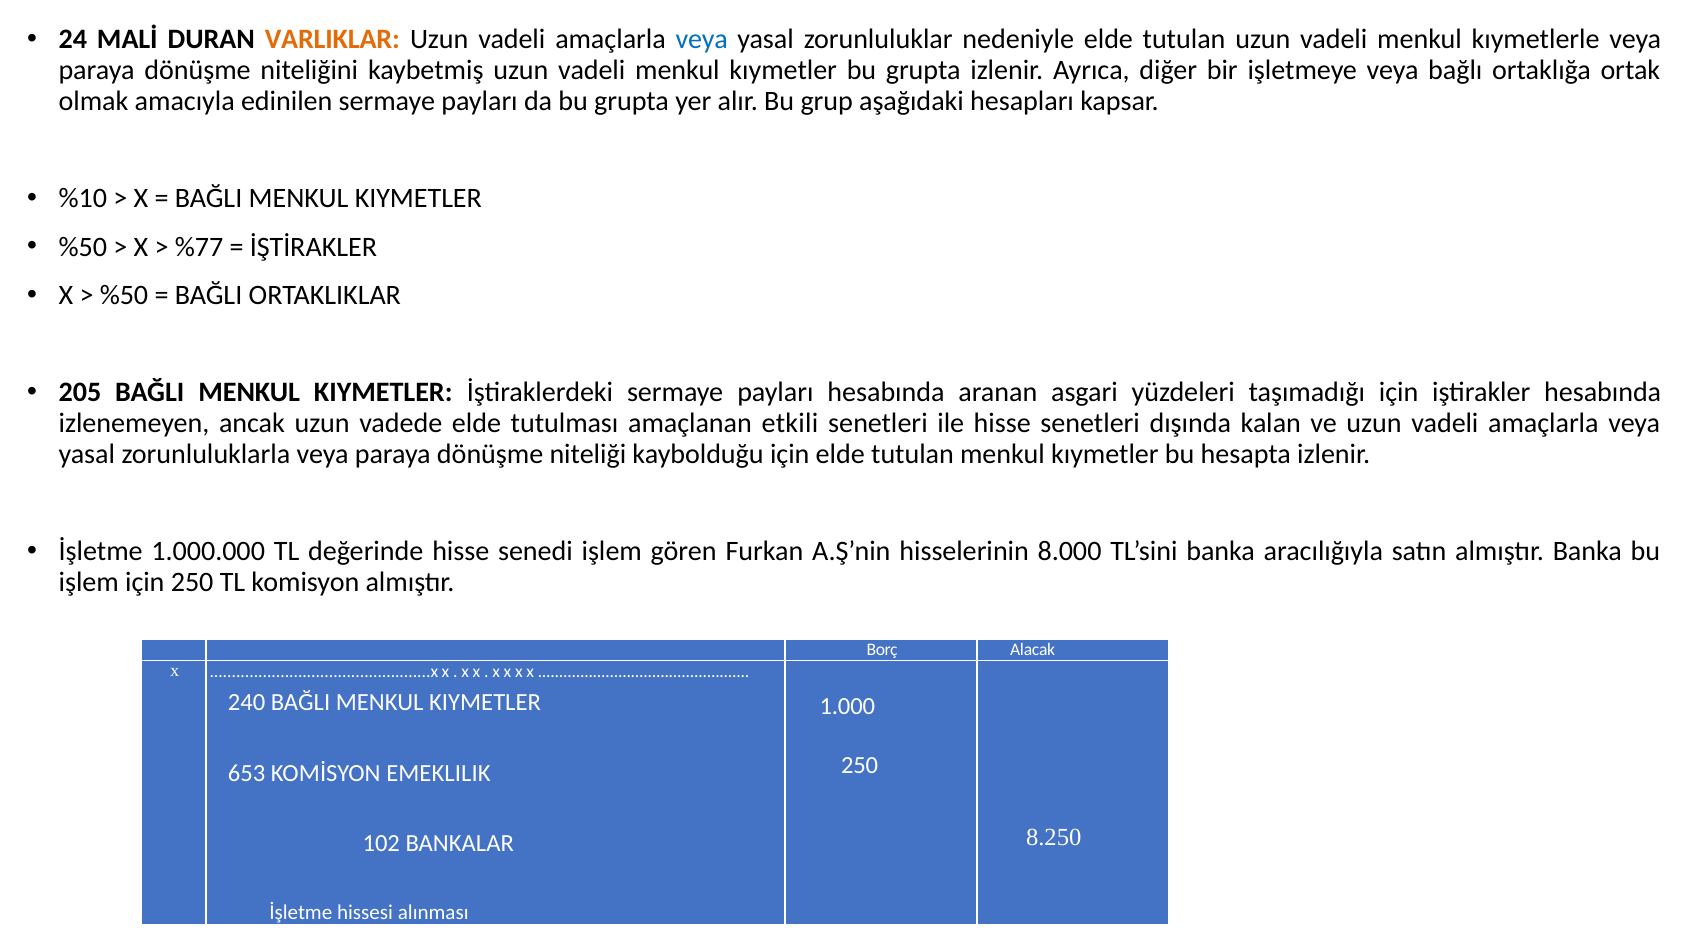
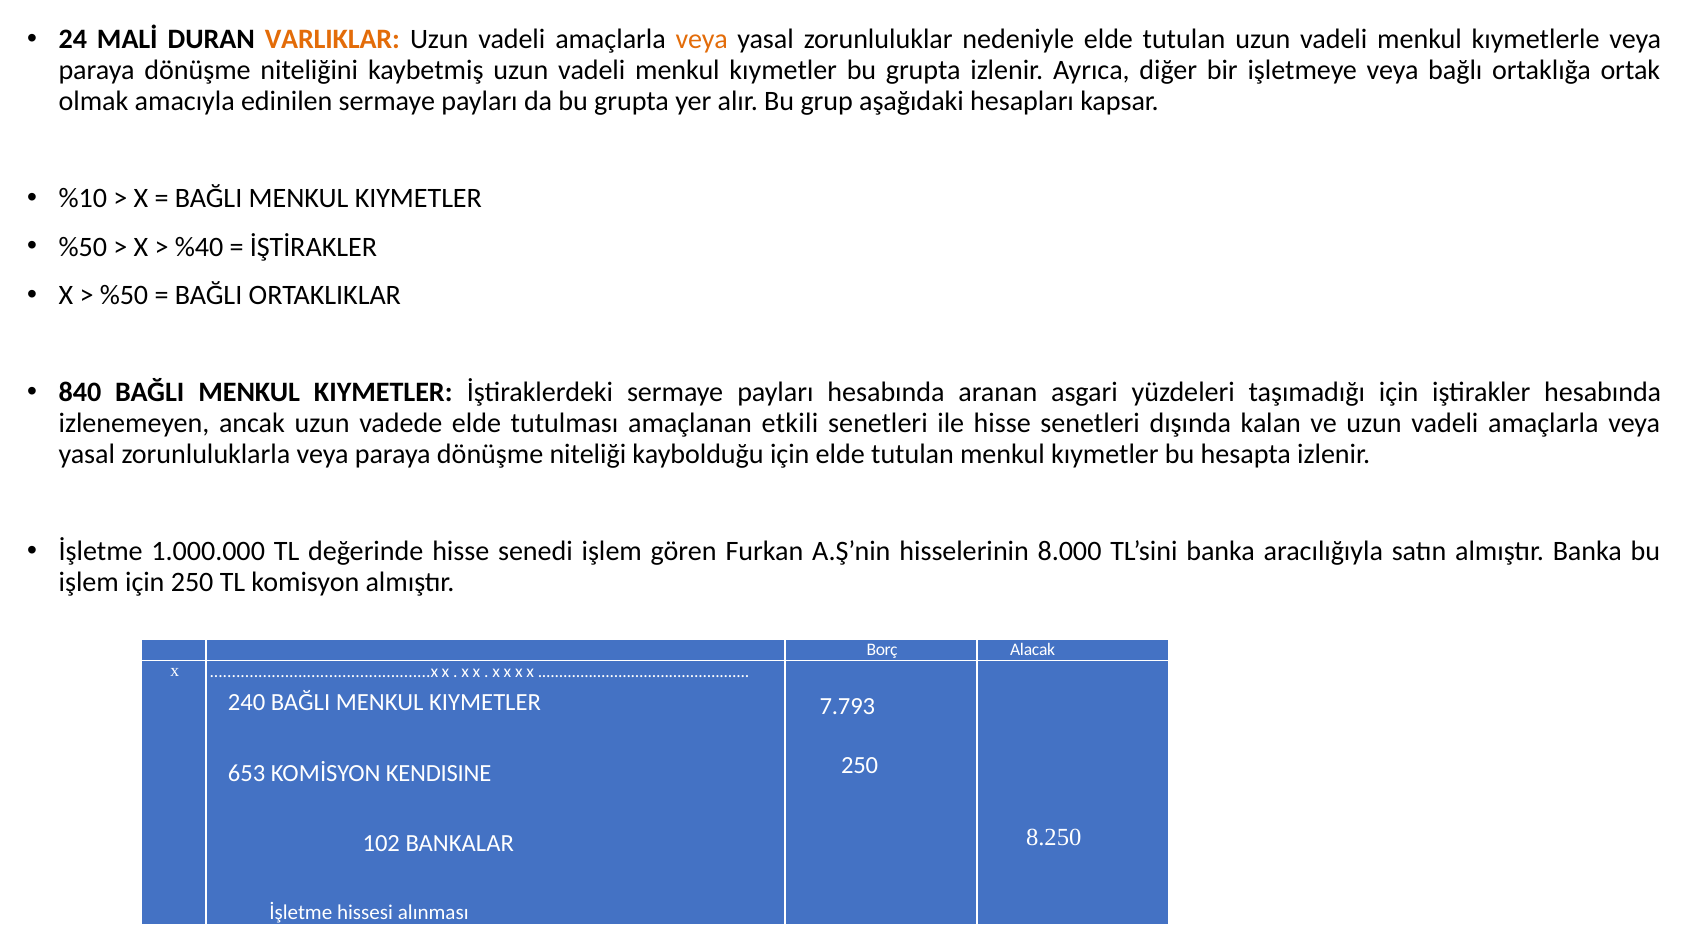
veya colour: blue -> orange (702, 39)
%77: %77 -> %40 (199, 247)
205: 205 -> 840 (80, 393)
1.000: 1.000 -> 7.793 (847, 706)
EMEKLILIK: EMEKLILIK -> KENDISINE (439, 773)
